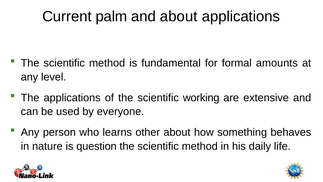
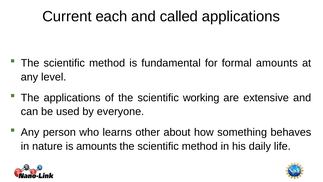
palm: palm -> each (111, 16)
and about: about -> called (179, 16)
is question: question -> amounts (97, 146)
